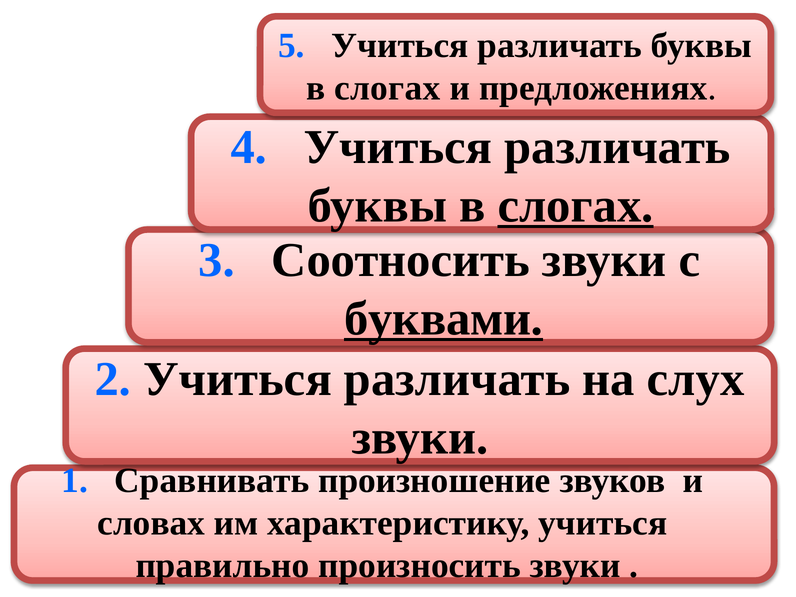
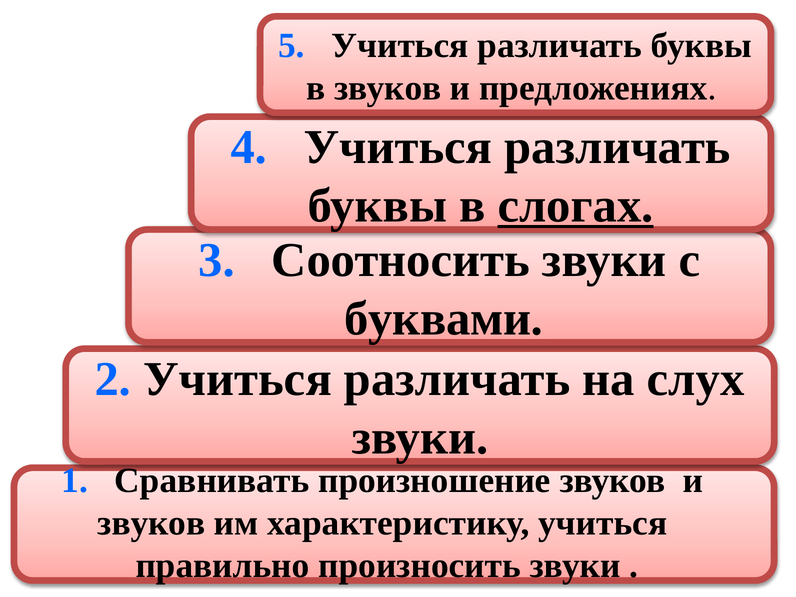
слогах: слогах -> звуков (388, 88)
буквами underline: present -> none (444, 318)
словах: словах -> звуков (151, 523)
